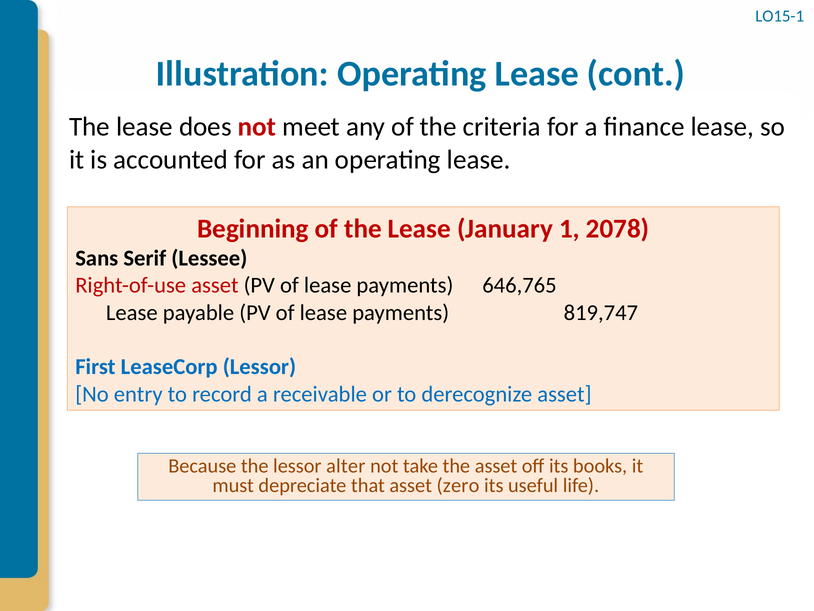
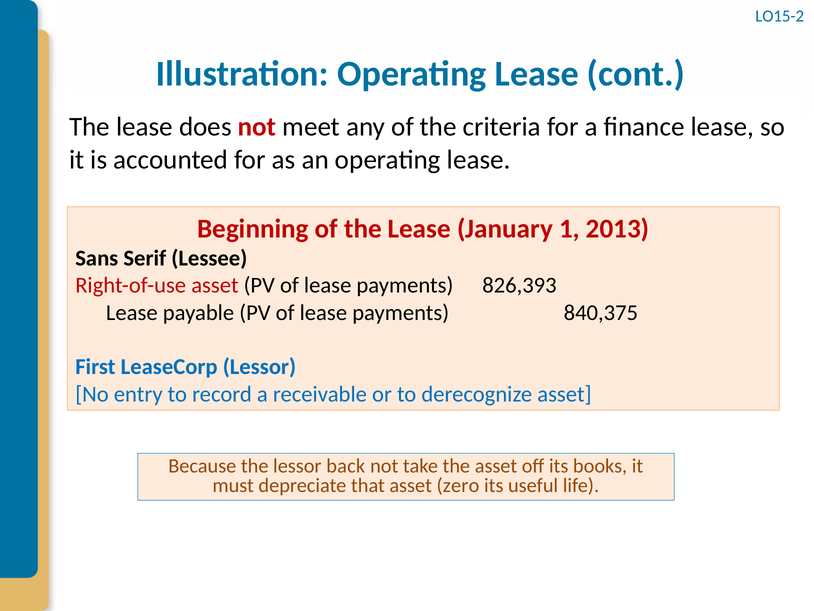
LO15-1: LO15-1 -> LO15-2 (780, 16)
2078: 2078 -> 2013 (618, 229)
646,765: 646,765 -> 826,393 (519, 285)
819,747: 819,747 -> 840,375 (601, 312)
alter: alter -> back (346, 466)
